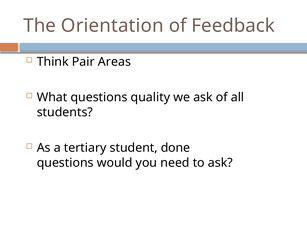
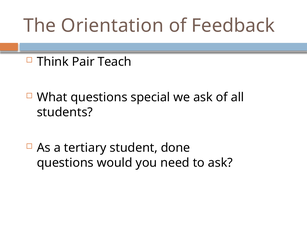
Areas: Areas -> Teach (115, 62)
quality: quality -> special (150, 98)
